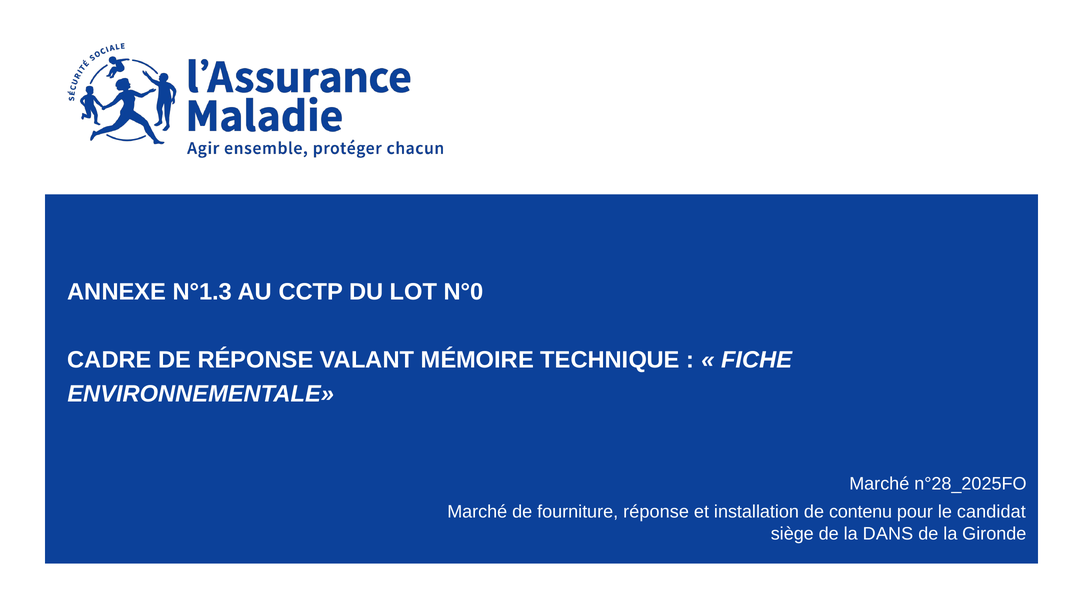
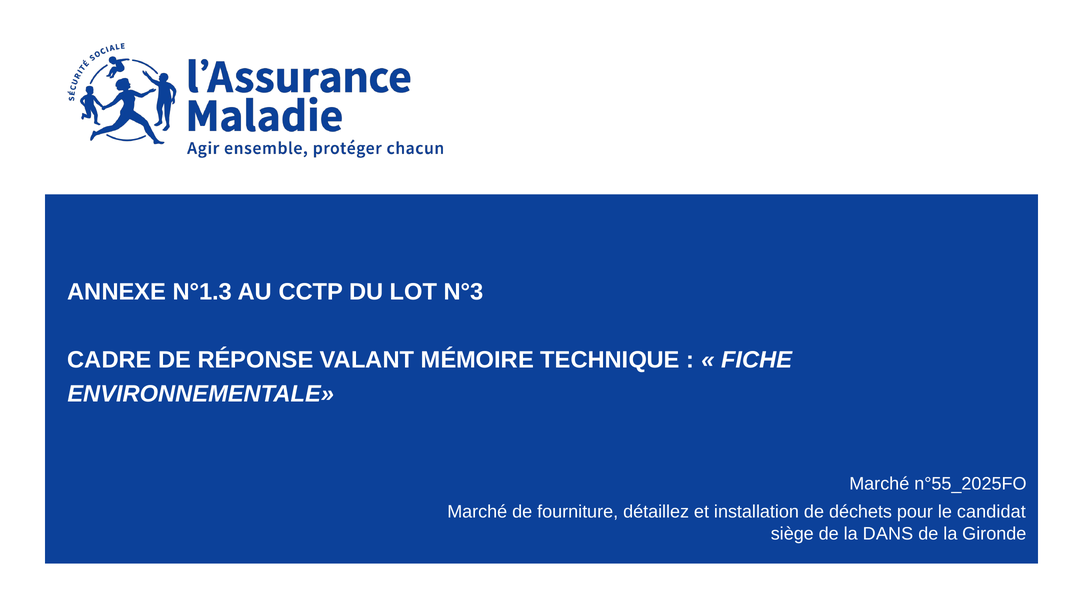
N°0: N°0 -> N°3 (464, 292)
n°28_2025FO: n°28_2025FO -> n°55_2025FO (970, 484)
fourniture réponse: réponse -> détaillez (656, 512)
contenu: contenu -> déchets (860, 512)
